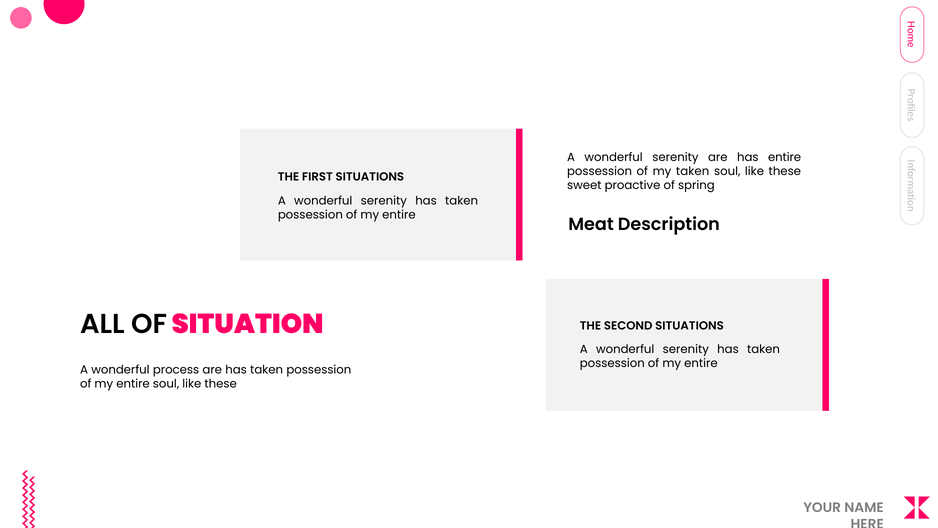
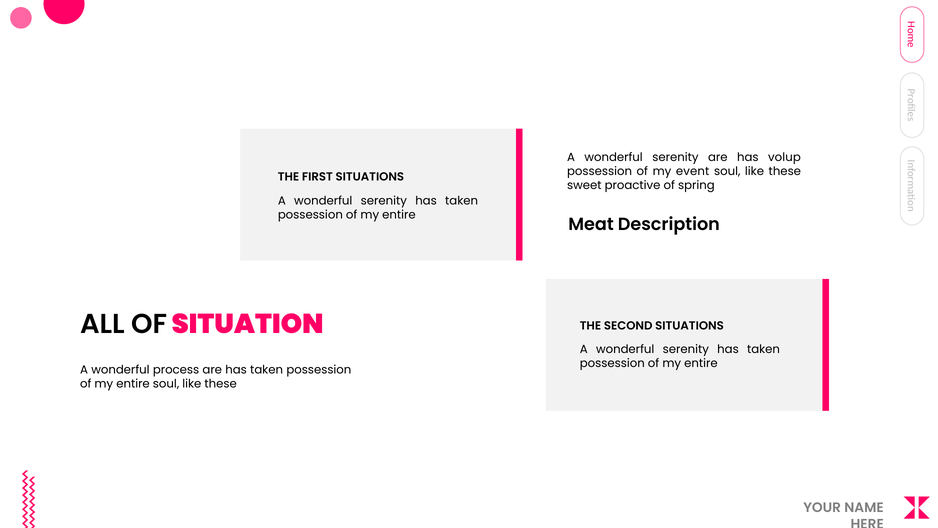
has entire: entire -> volup (784, 157)
my taken: taken -> event (693, 171)
